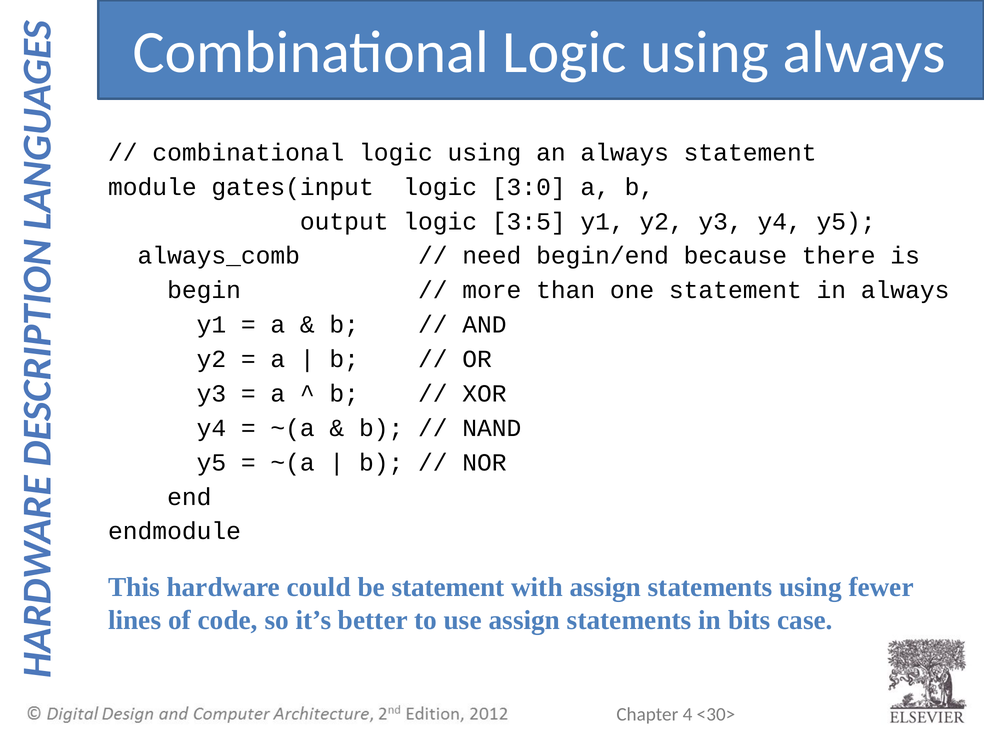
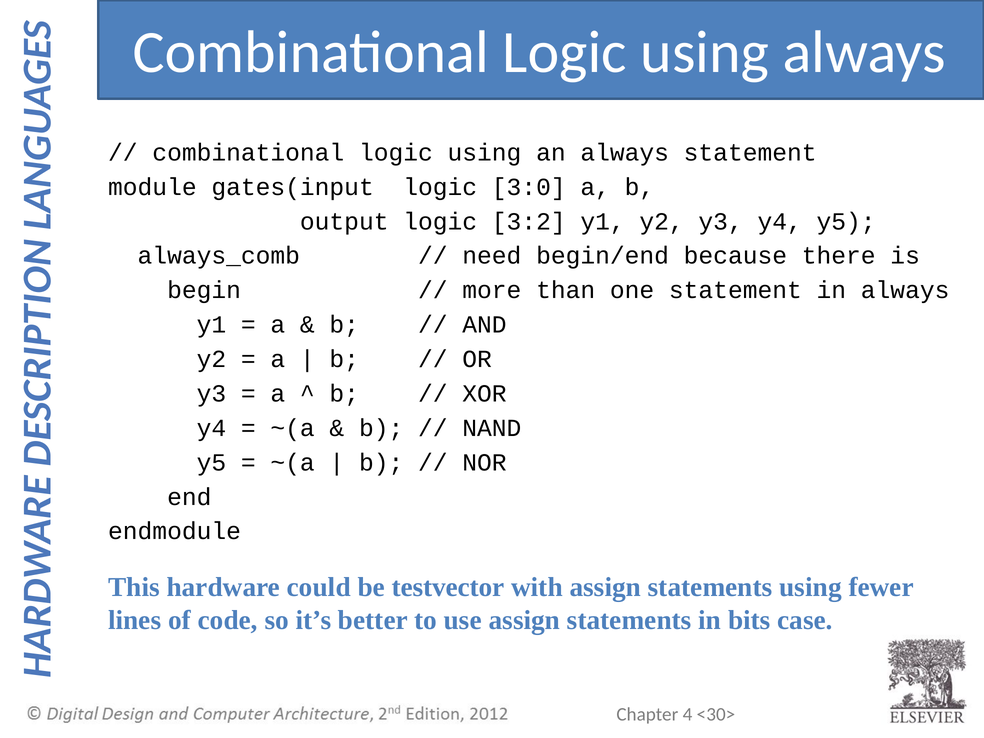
3:5: 3:5 -> 3:2 (529, 221)
be statement: statement -> testvector (448, 587)
